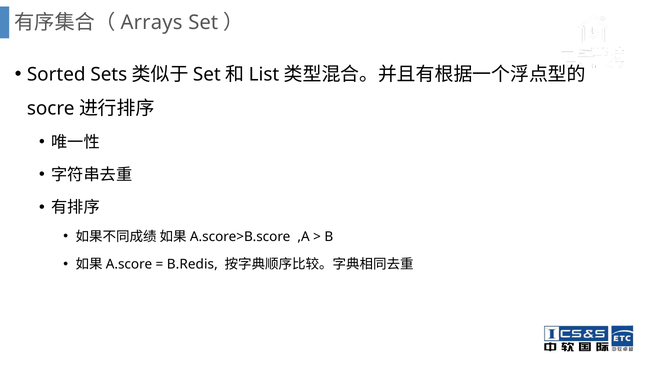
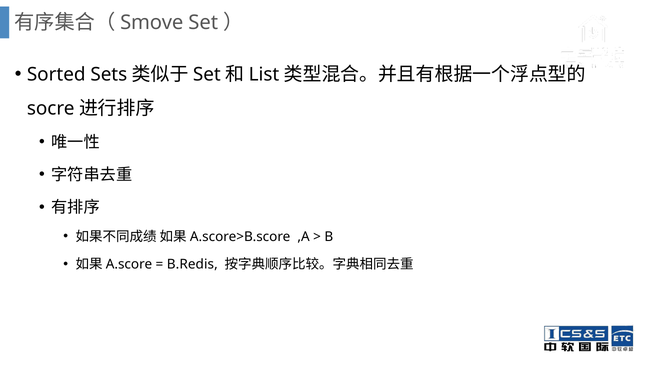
Arrays: Arrays -> Smove (152, 22)
